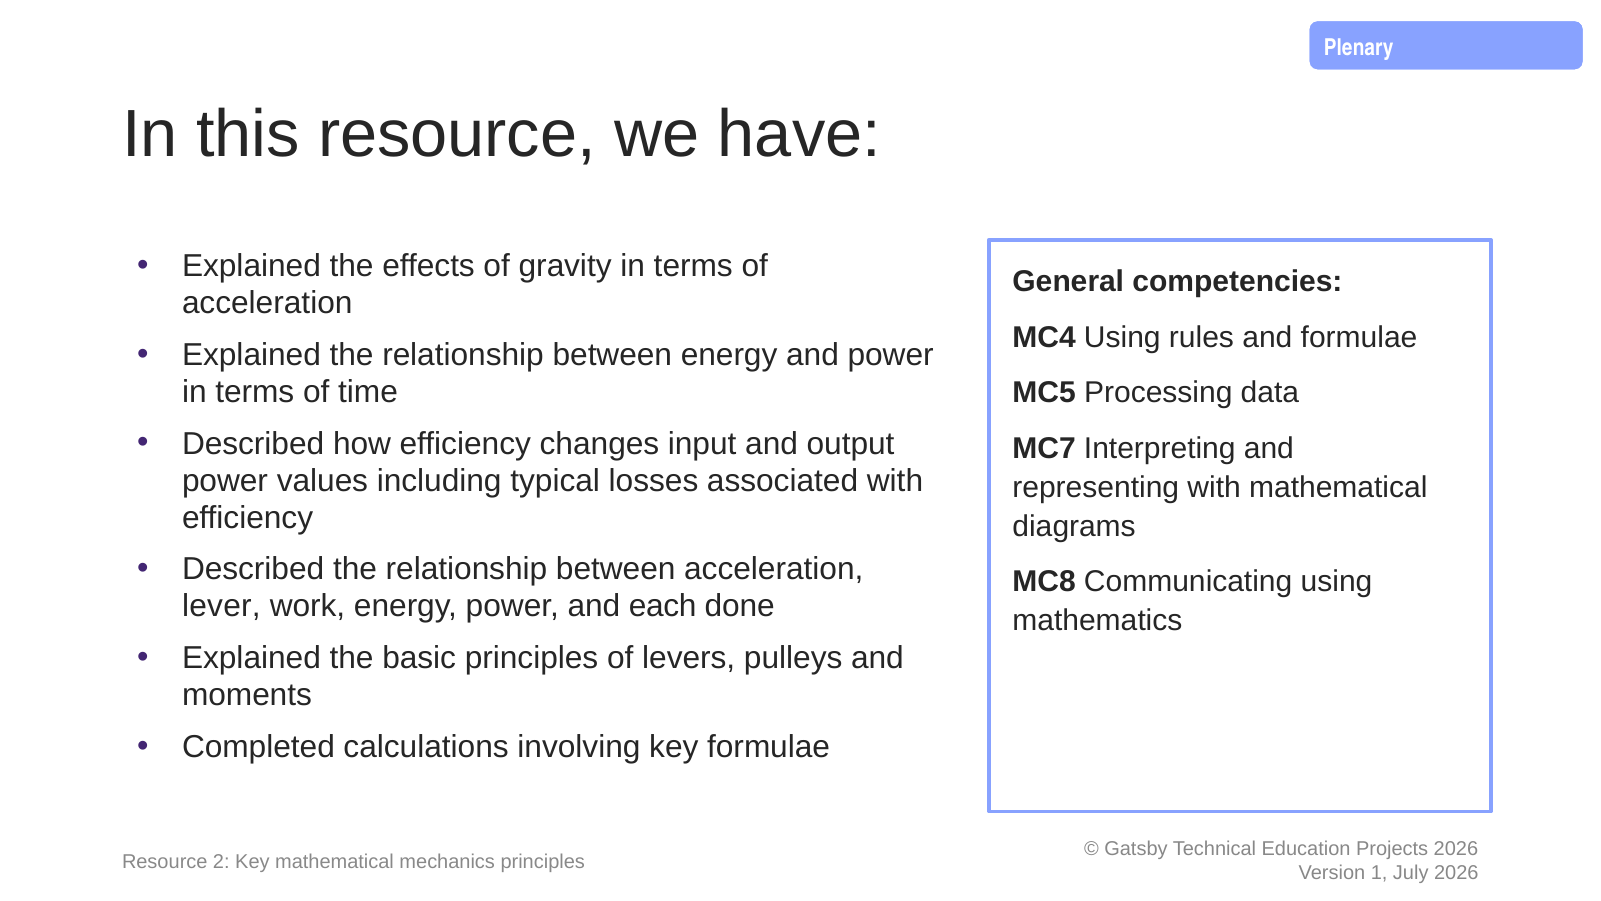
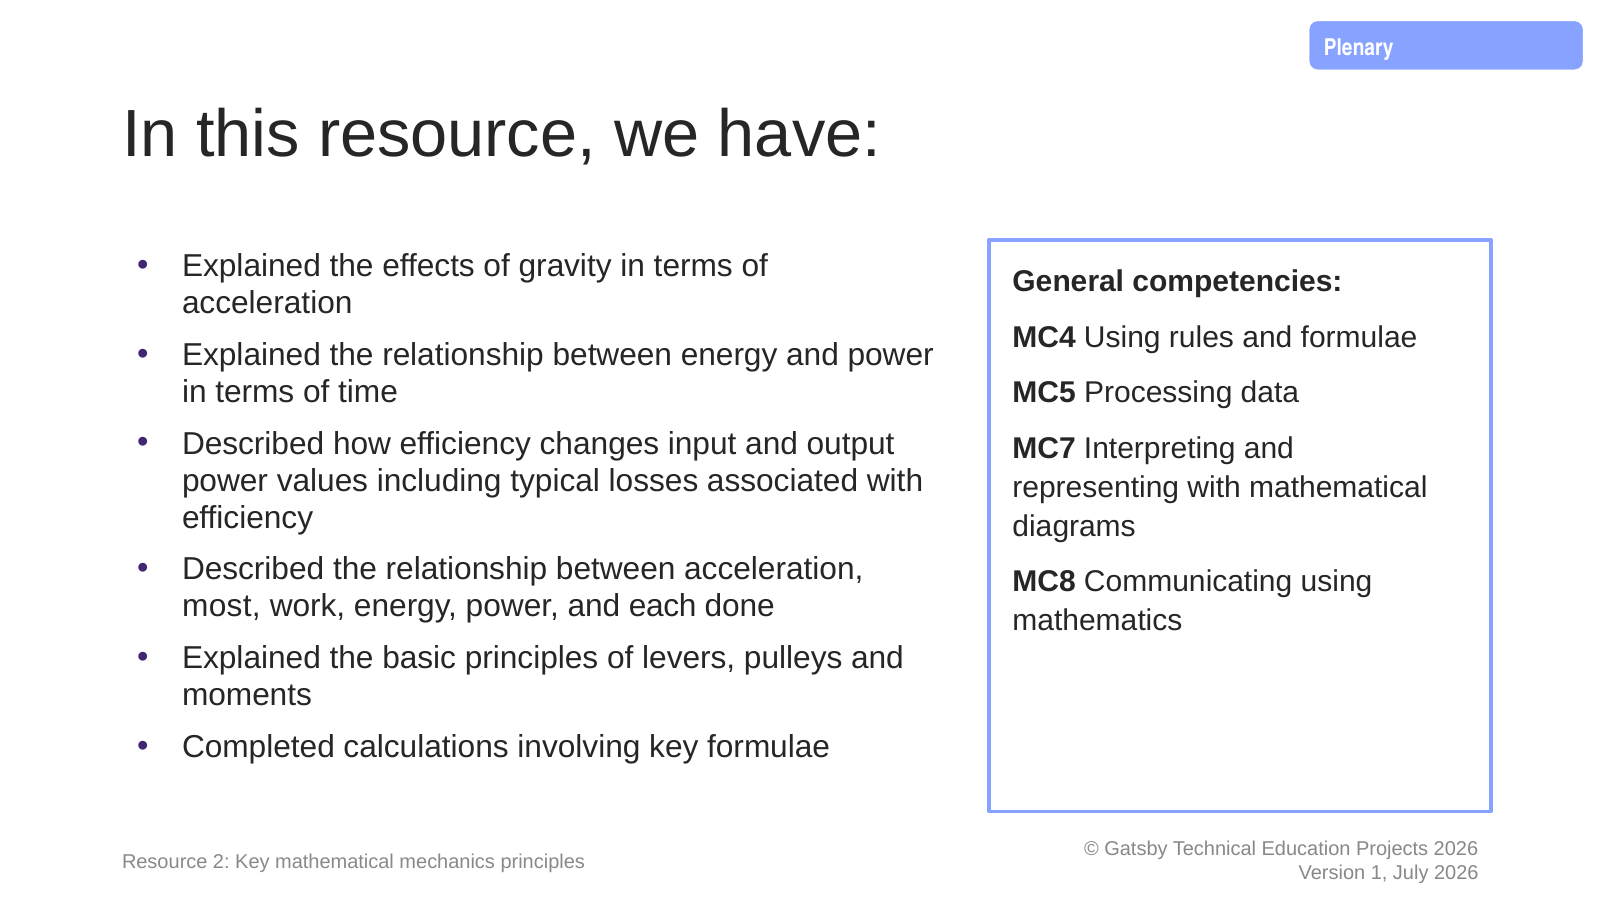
lever: lever -> most (221, 606)
